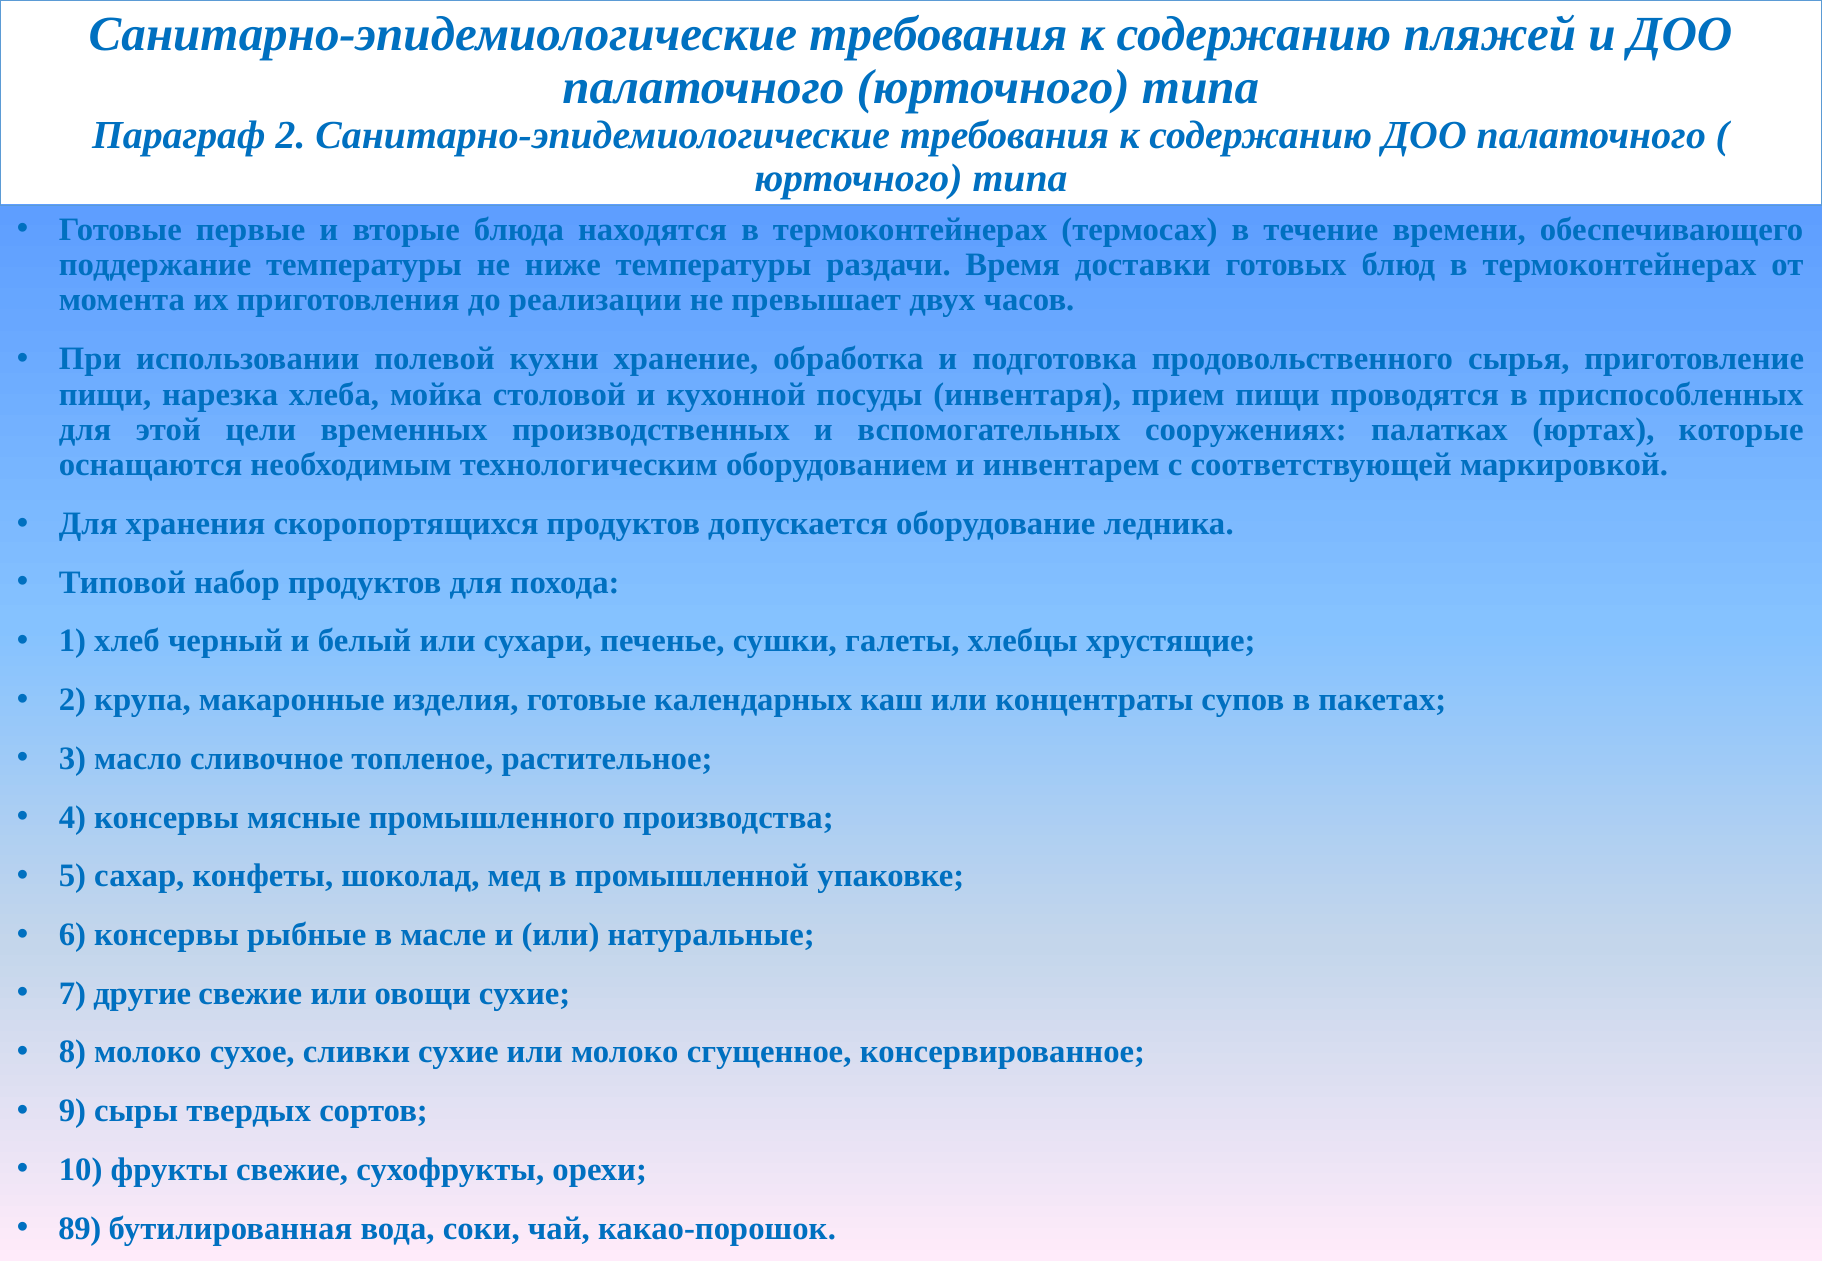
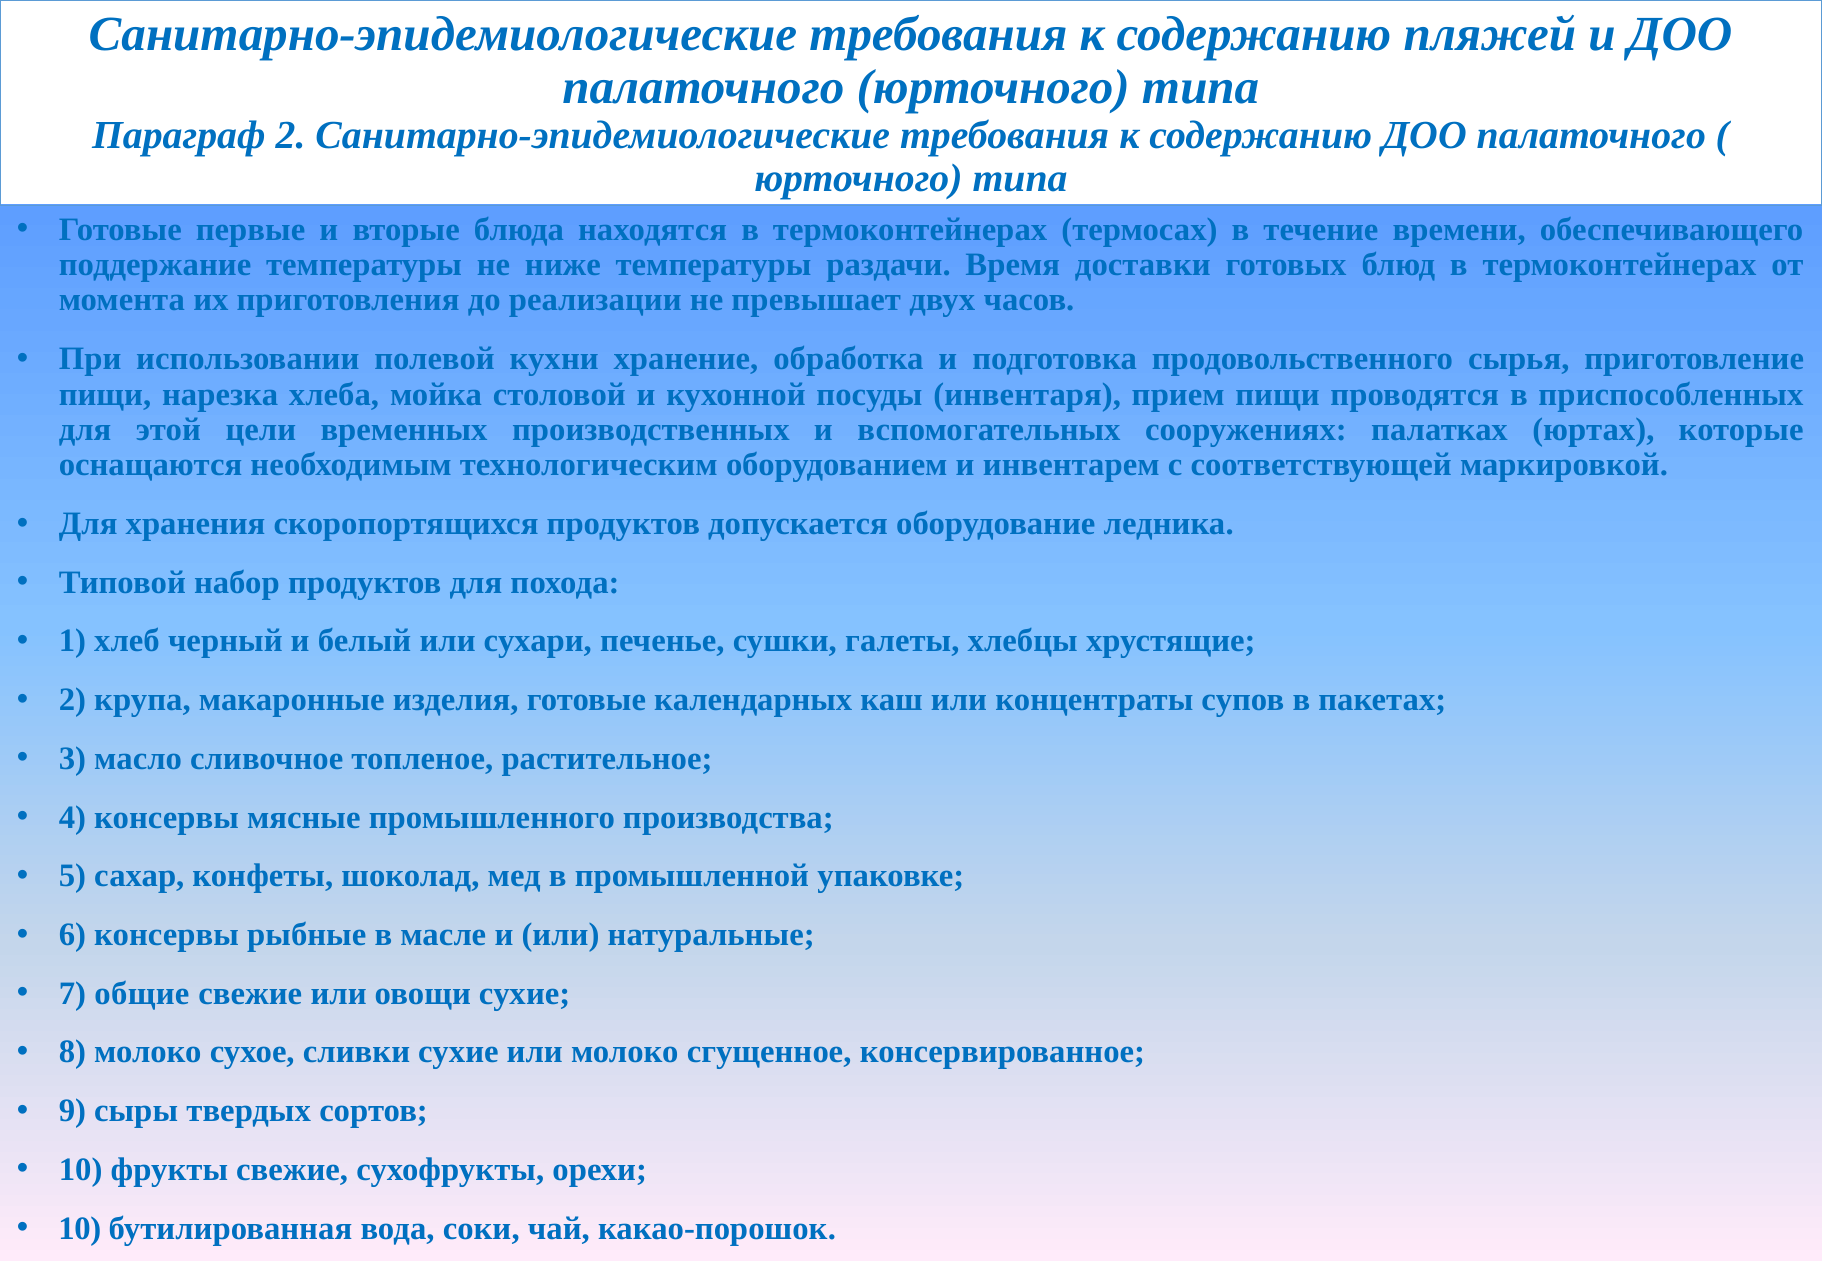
другие: другие -> общие (142, 994)
89: 89 -> 10 (80, 1229)
